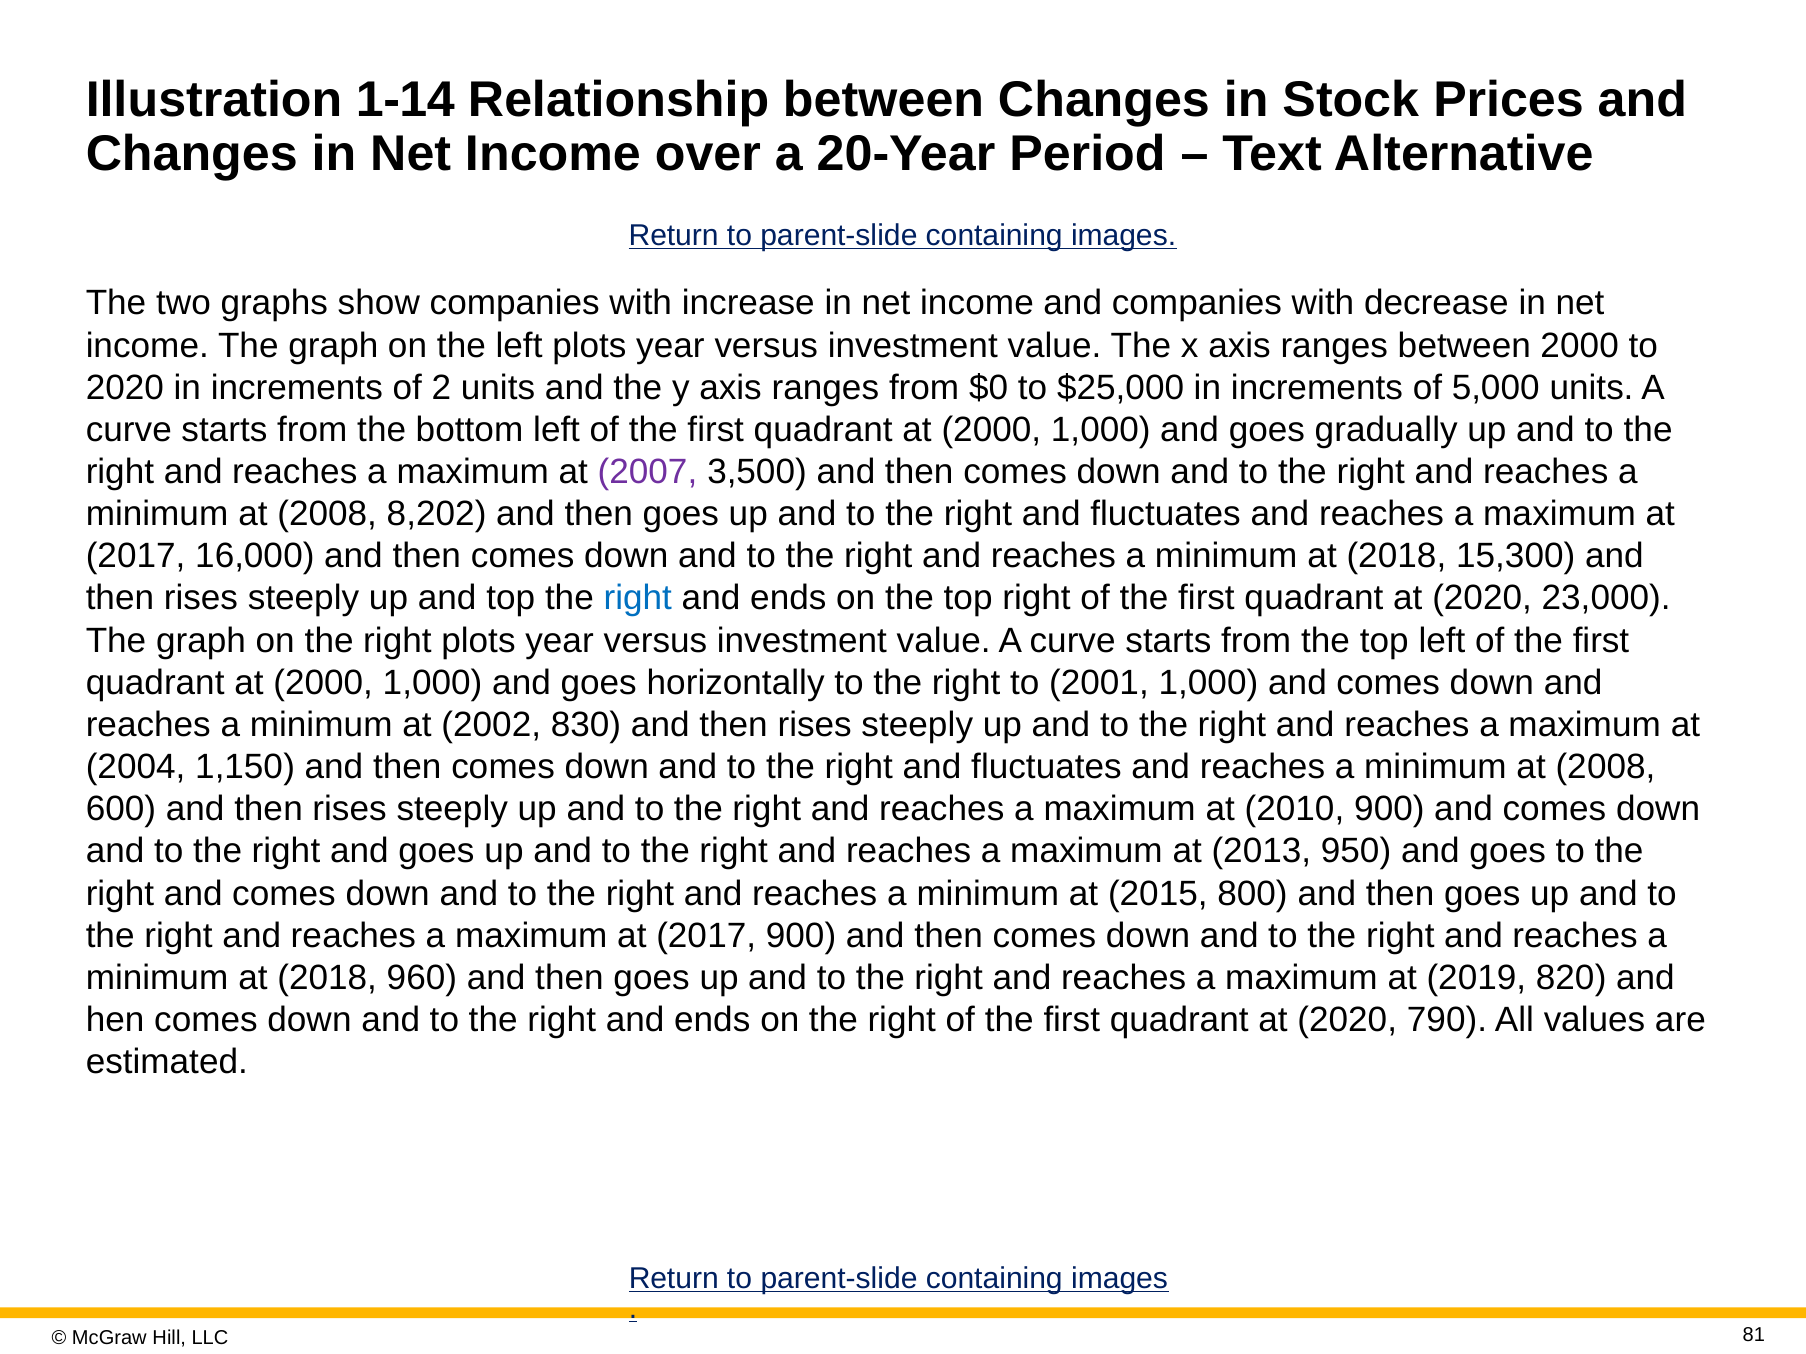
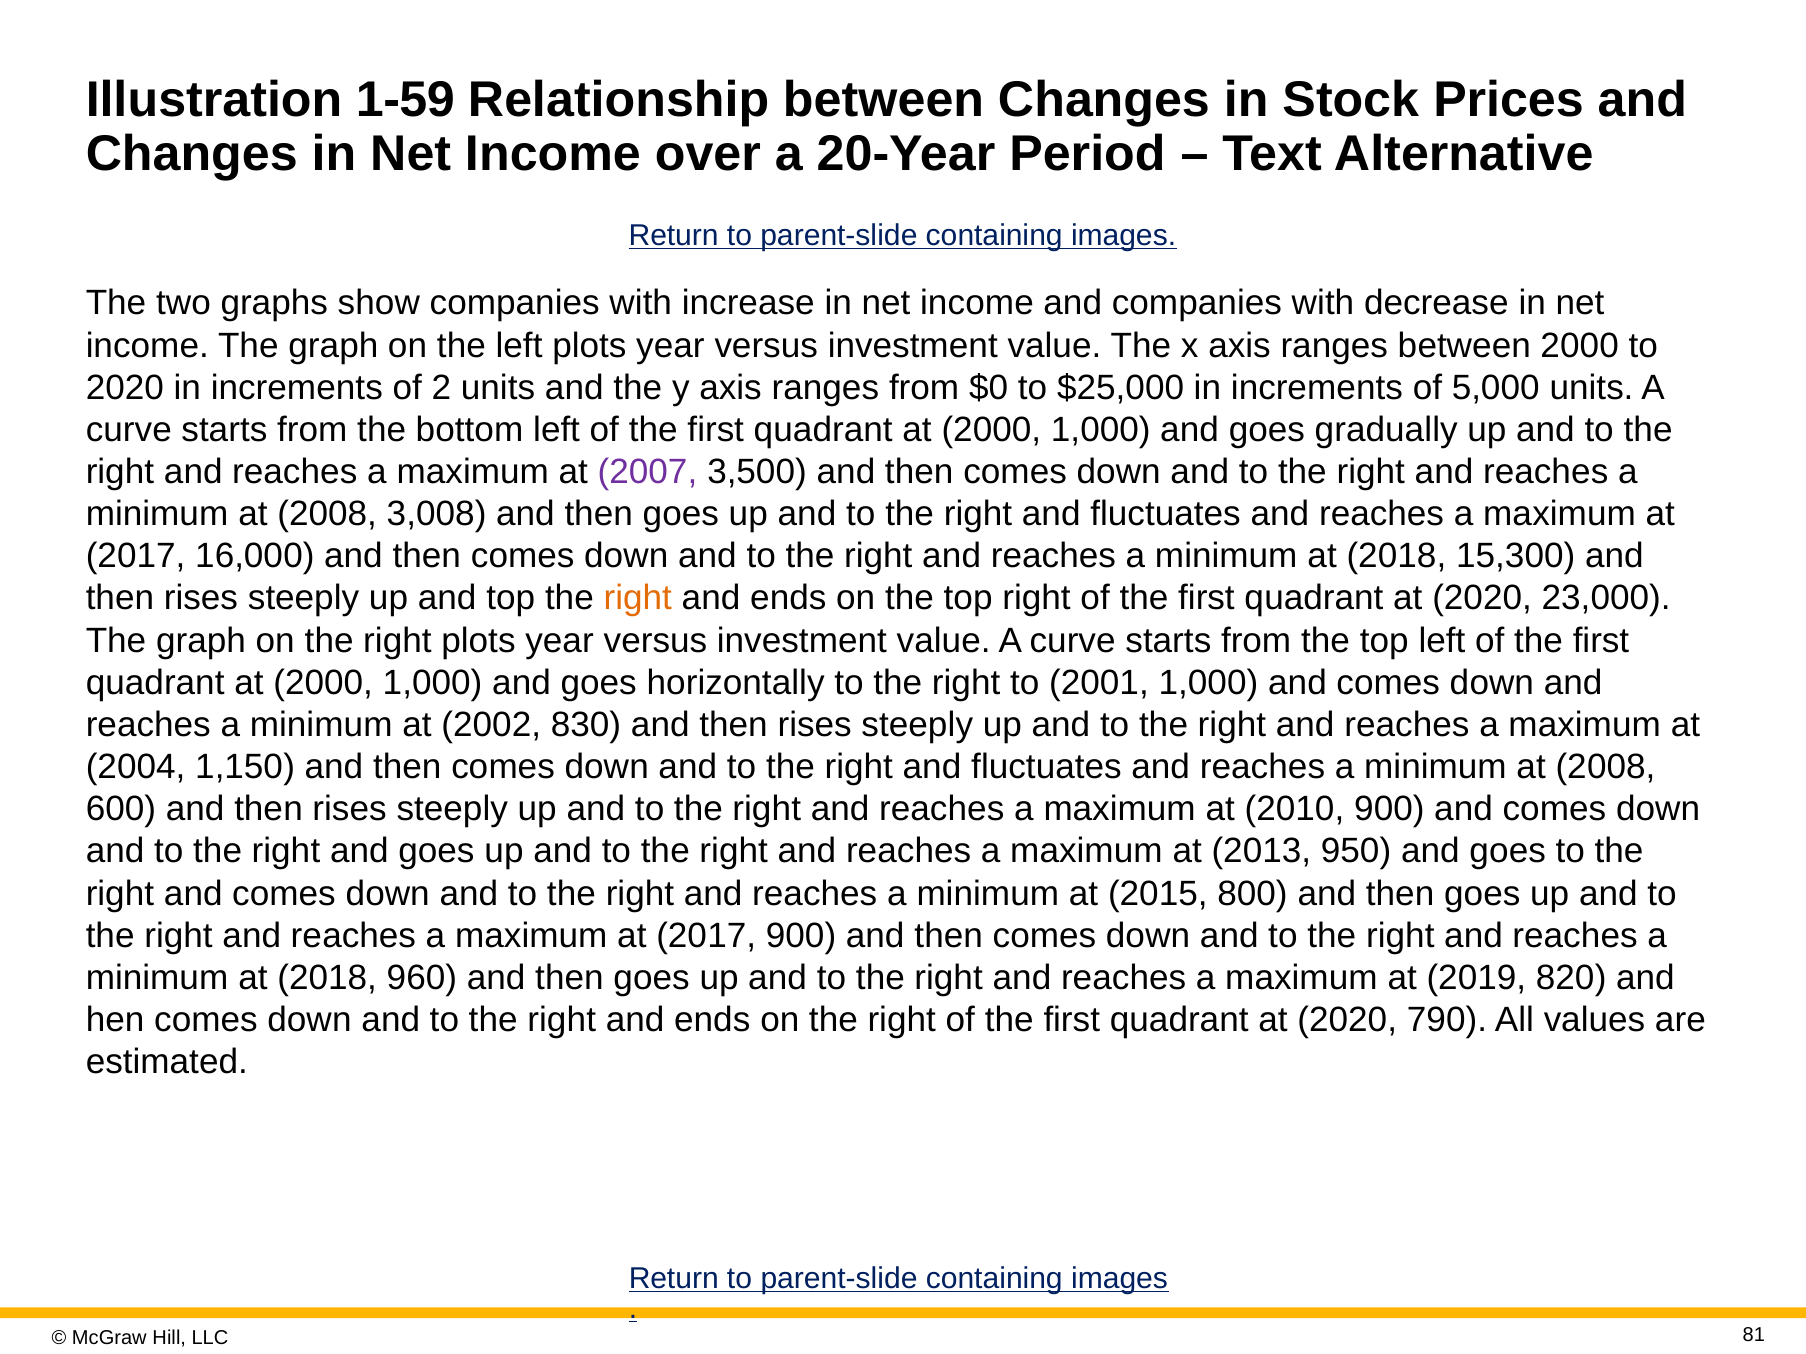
1-14: 1-14 -> 1-59 (405, 100)
8,202: 8,202 -> 3,008 (437, 514)
right colour: blue -> orange (638, 599)
